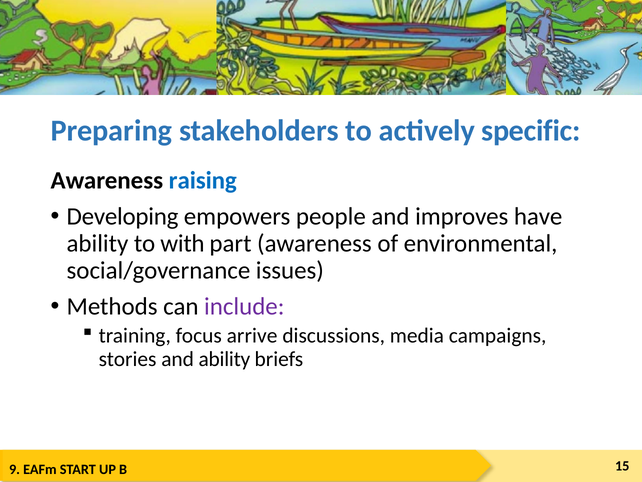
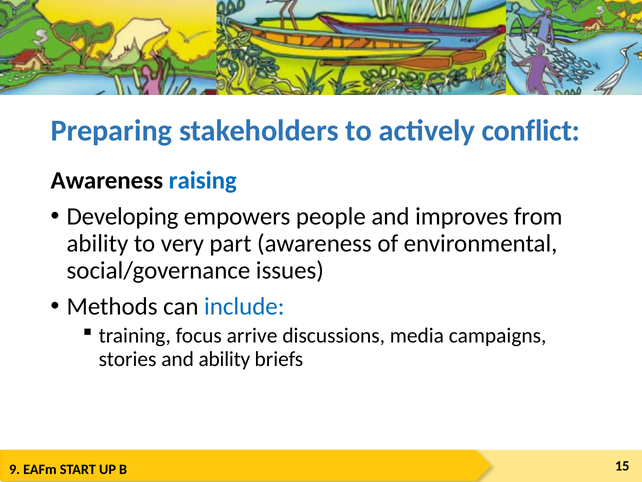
specific: specific -> conflict (531, 131)
have: have -> from (538, 216)
with: with -> very (182, 243)
include colour: purple -> blue (244, 306)
